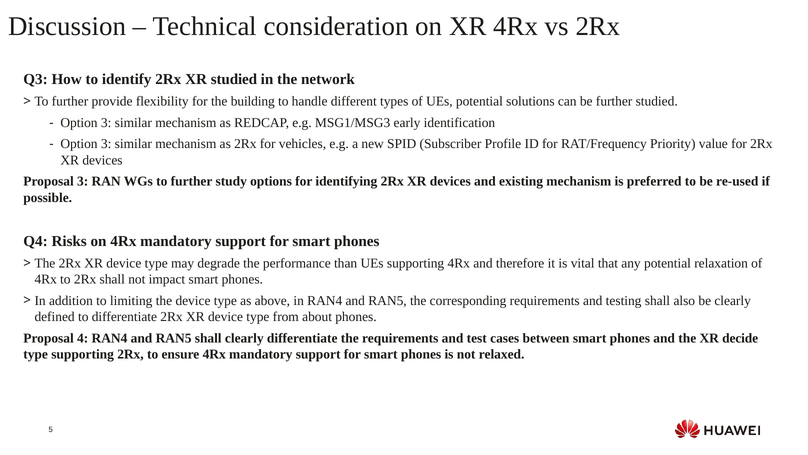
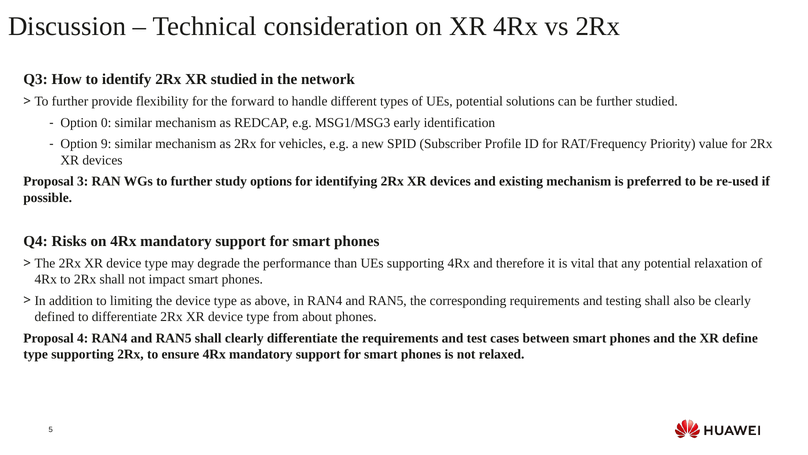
building: building -> forward (253, 101)
3: 3 -> 0 (106, 123)
3: 3 -> 9 (106, 144)
decide: decide -> define (740, 338)
